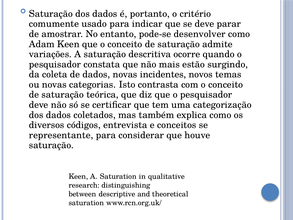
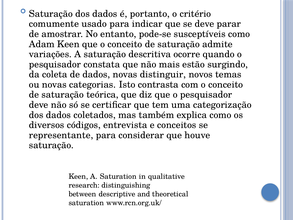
desenvolver: desenvolver -> susceptíveis (200, 34)
incidentes: incidentes -> distinguir (163, 74)
